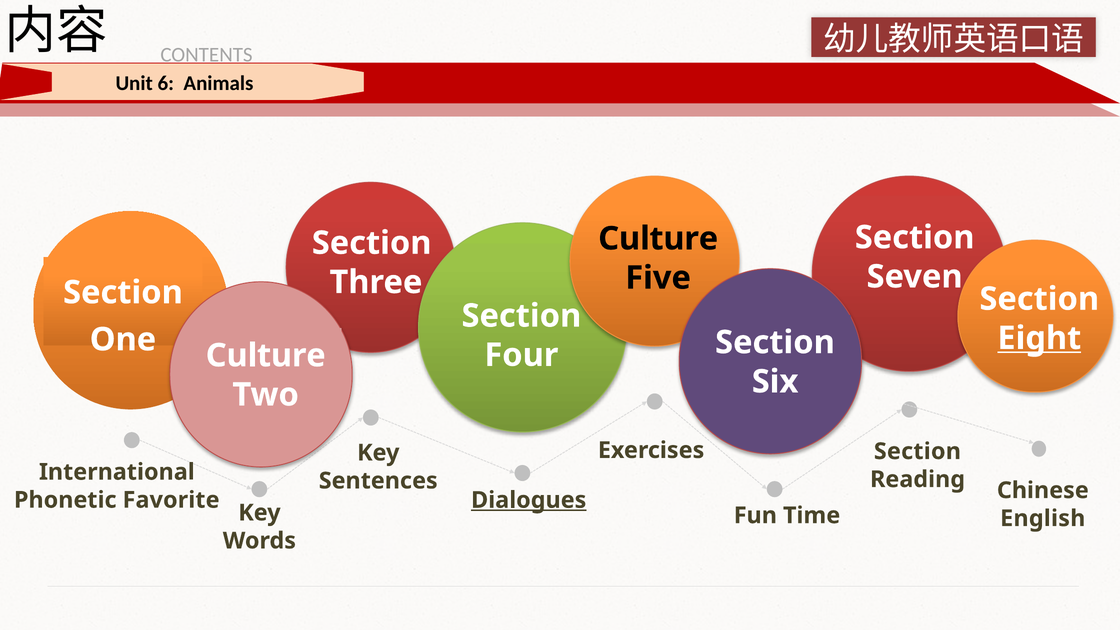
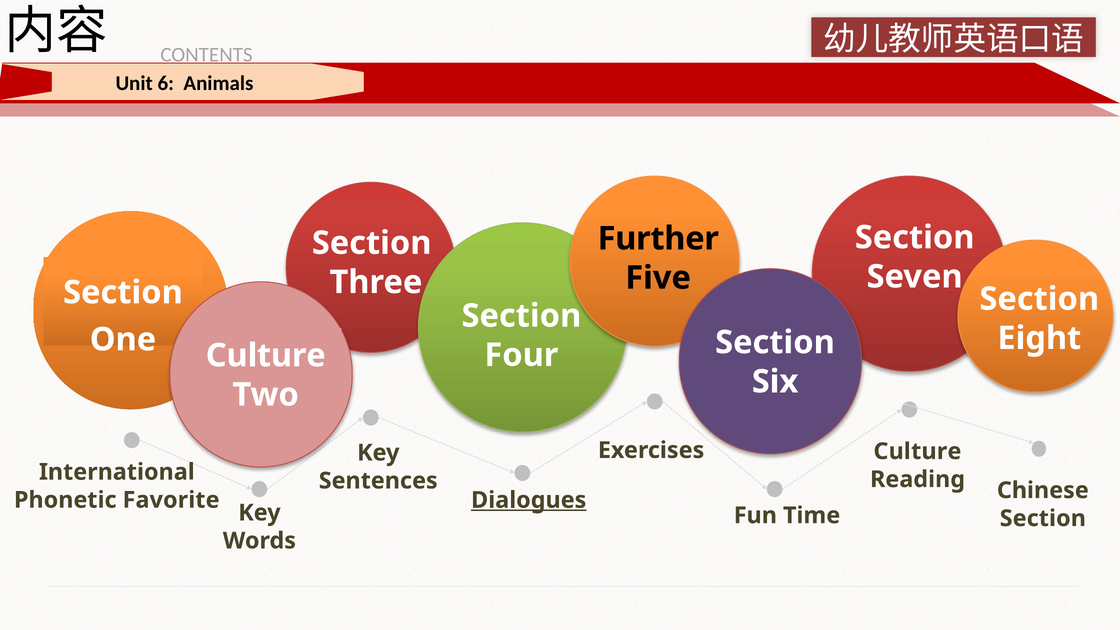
Culture: Culture -> Further (658, 239)
Eight underline: present -> none (1039, 338)
Section: Section -> Culture (917, 451)
English: English -> Section (1043, 518)
